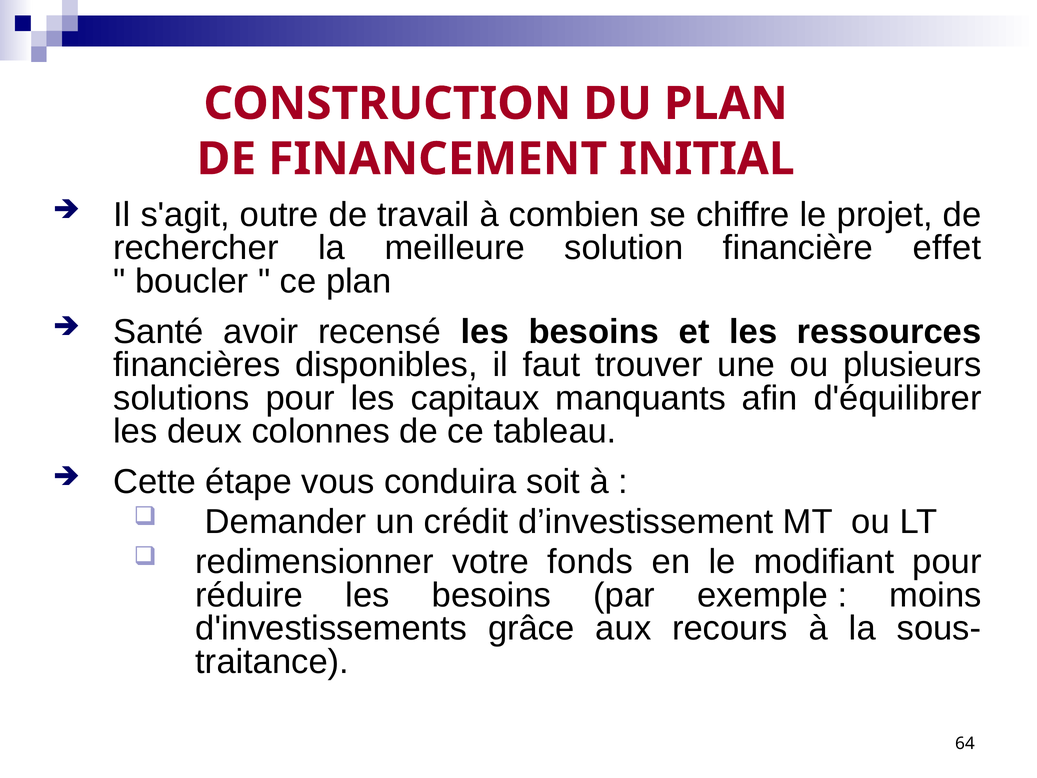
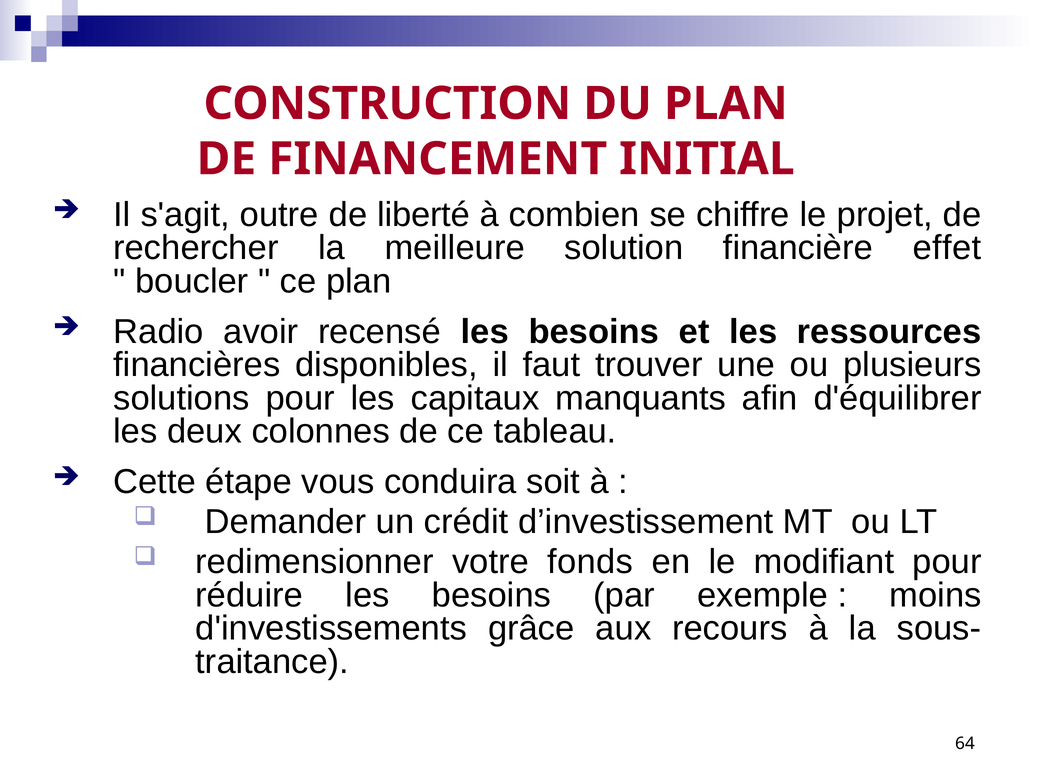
travail: travail -> liberté (424, 215)
Santé: Santé -> Radio (158, 332)
